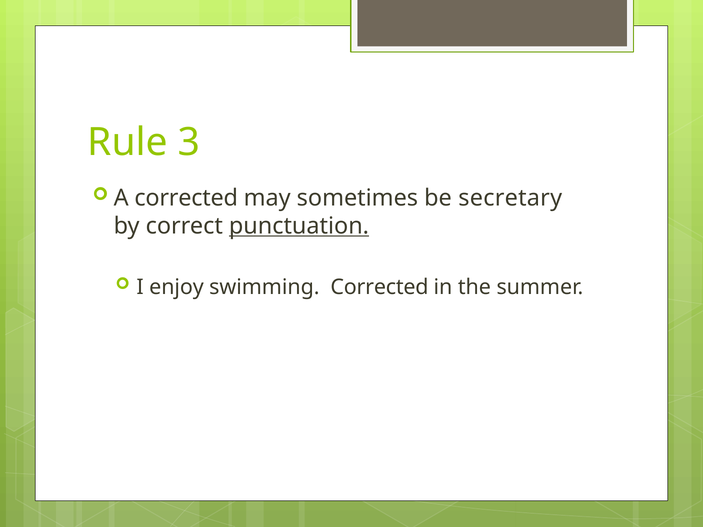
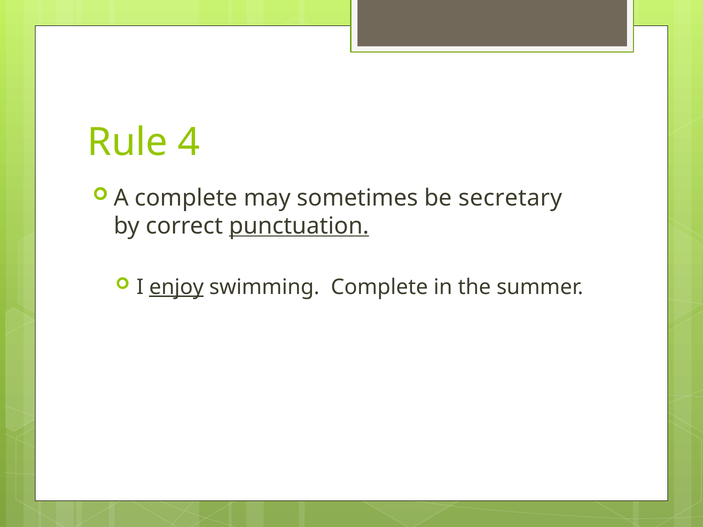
3: 3 -> 4 (189, 143)
A corrected: corrected -> complete (186, 198)
enjoy underline: none -> present (176, 287)
swimming Corrected: Corrected -> Complete (379, 287)
